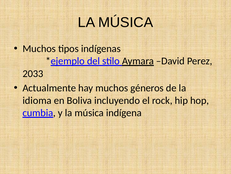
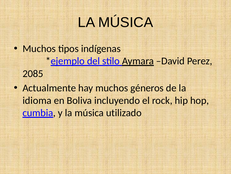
2033: 2033 -> 2085 (33, 73)
indígena: indígena -> utilizado (124, 112)
